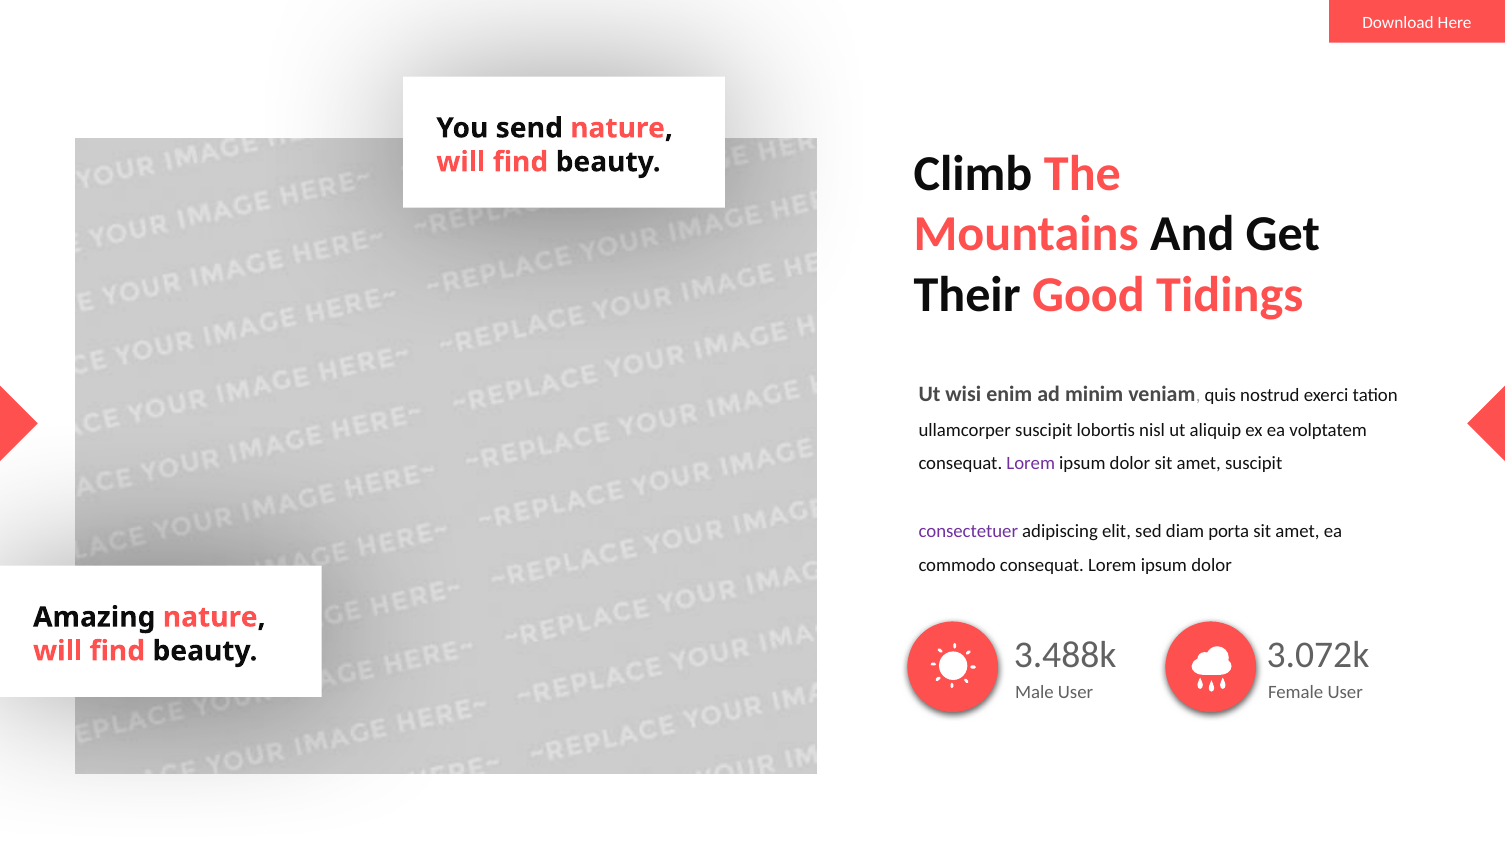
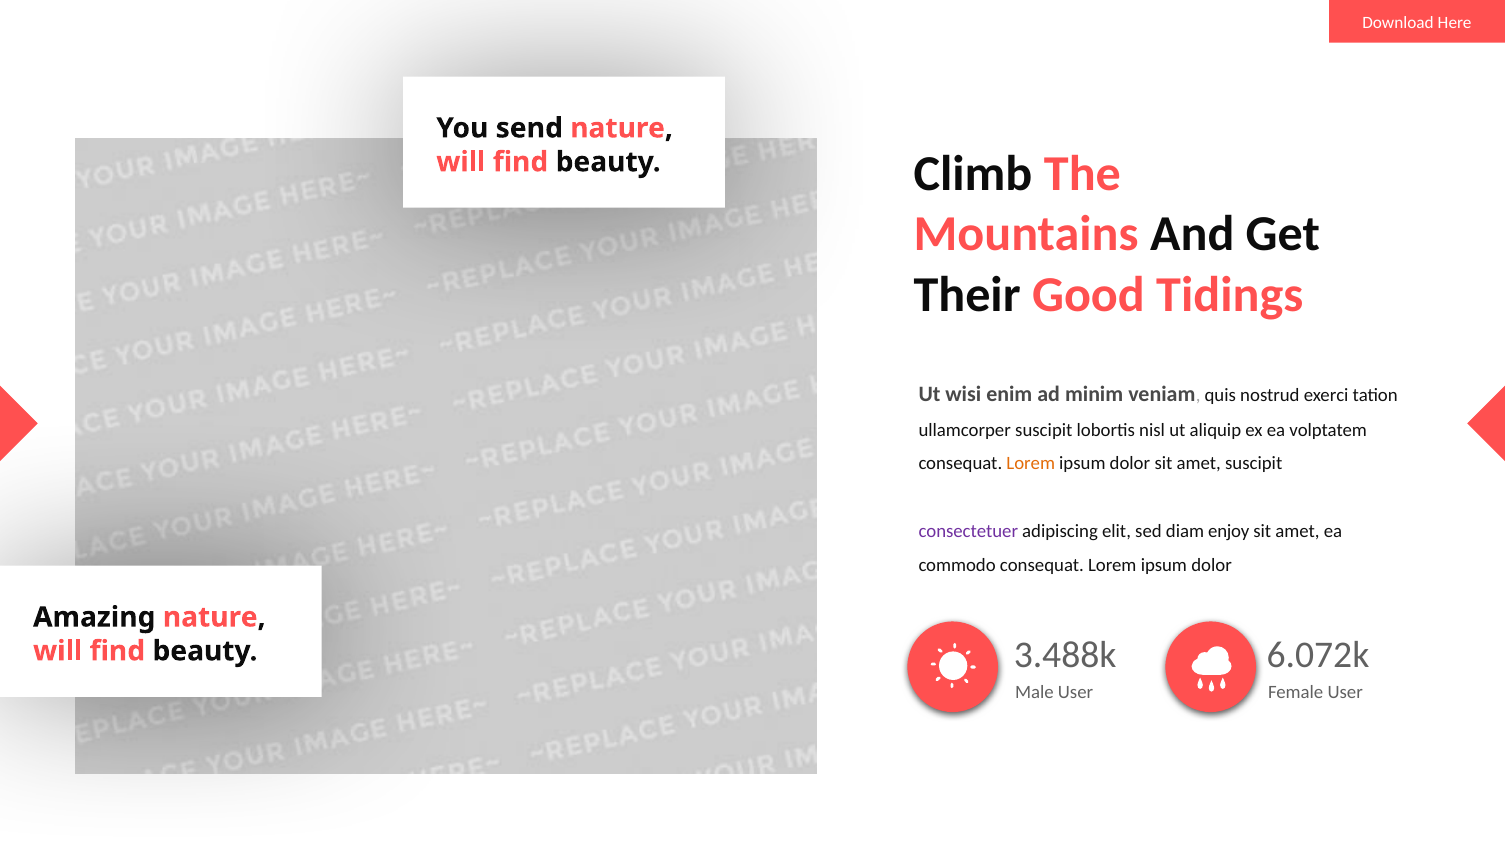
Lorem colour: purple -> orange (1031, 463)
porta: porta -> enjoy (1229, 531)
3.072k: 3.072k -> 6.072k (1318, 655)
